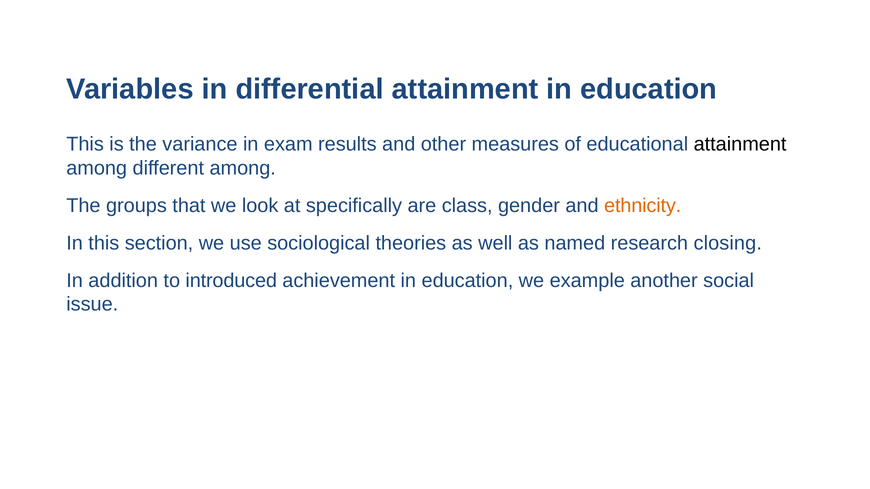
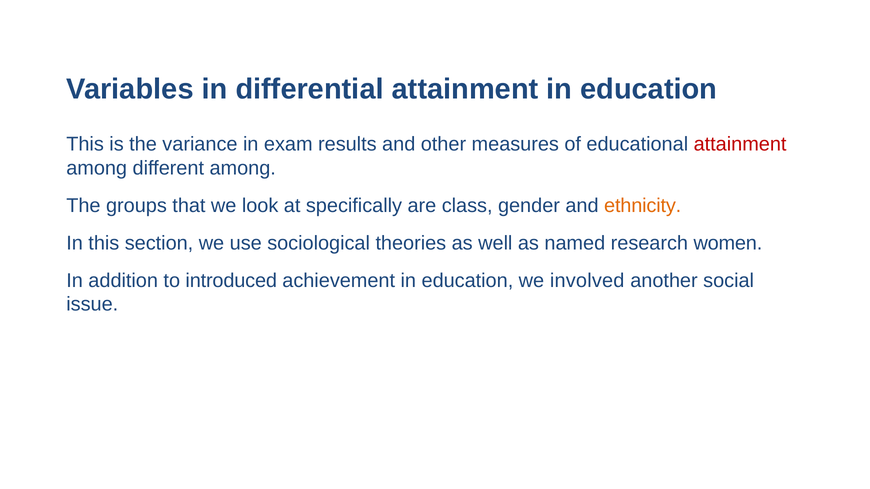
attainment colour: black -> red (740, 144)
closing: closing -> women (728, 243)
example: example -> involved (587, 281)
